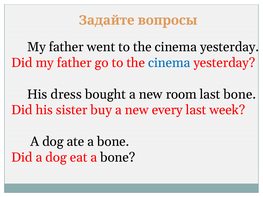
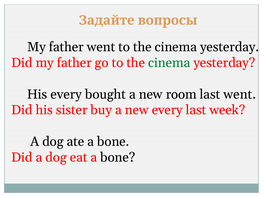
cinema colour: blue -> green (169, 63)
His dress: dress -> every (66, 94)
last bone: bone -> went (240, 94)
